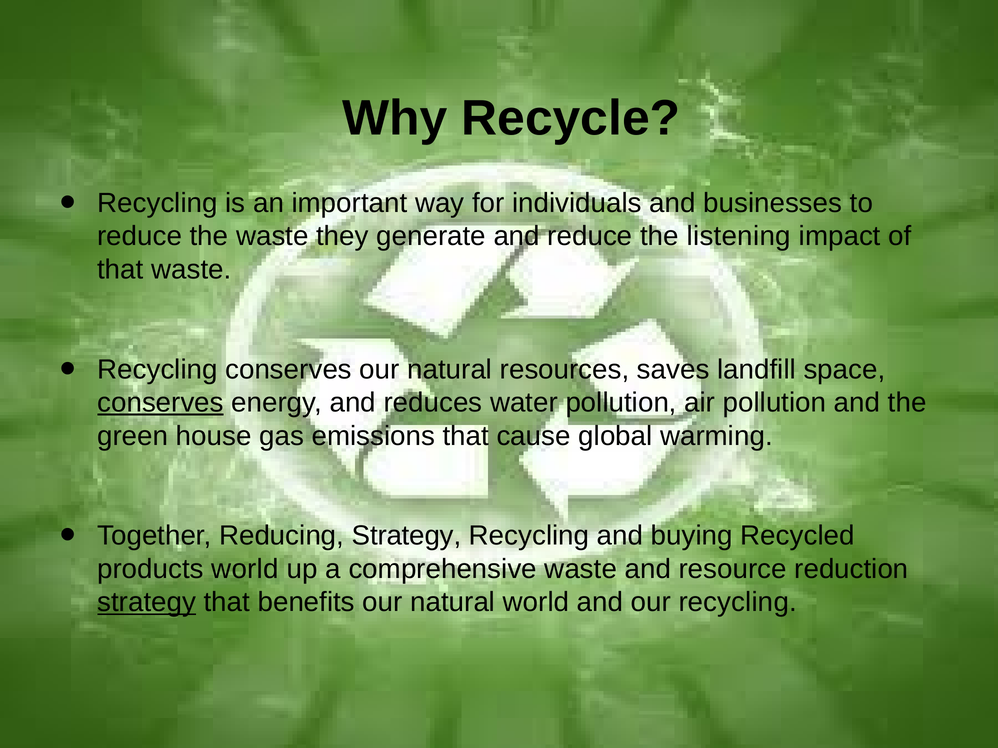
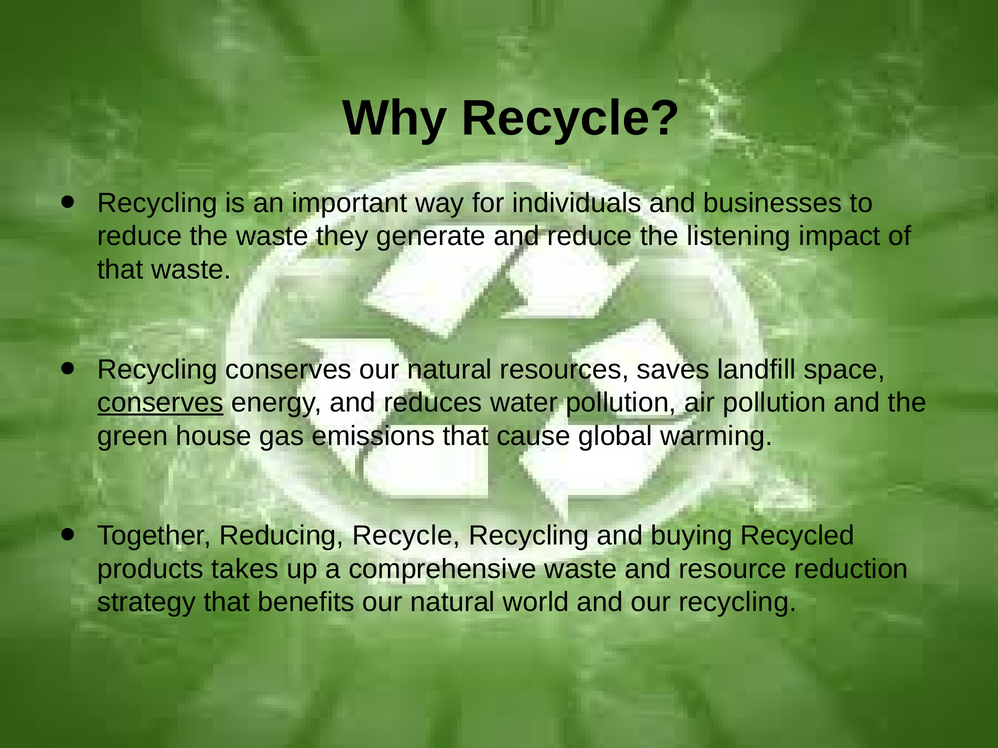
Reducing Strategy: Strategy -> Recycle (406, 536)
products world: world -> takes (245, 569)
strategy underline: present -> none (147, 603)
